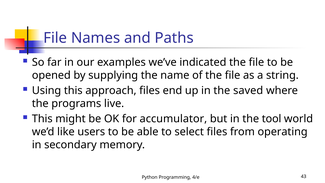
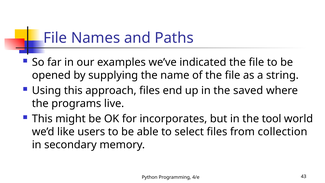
accumulator: accumulator -> incorporates (173, 119)
operating: operating -> collection (283, 132)
